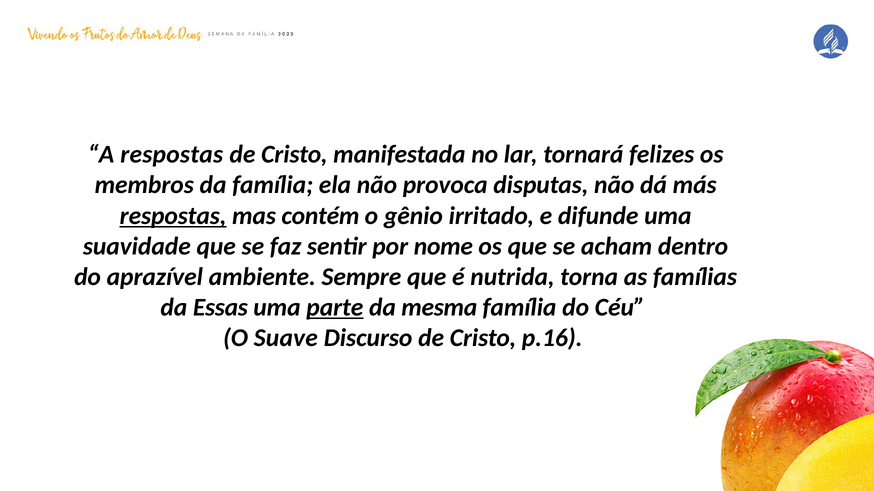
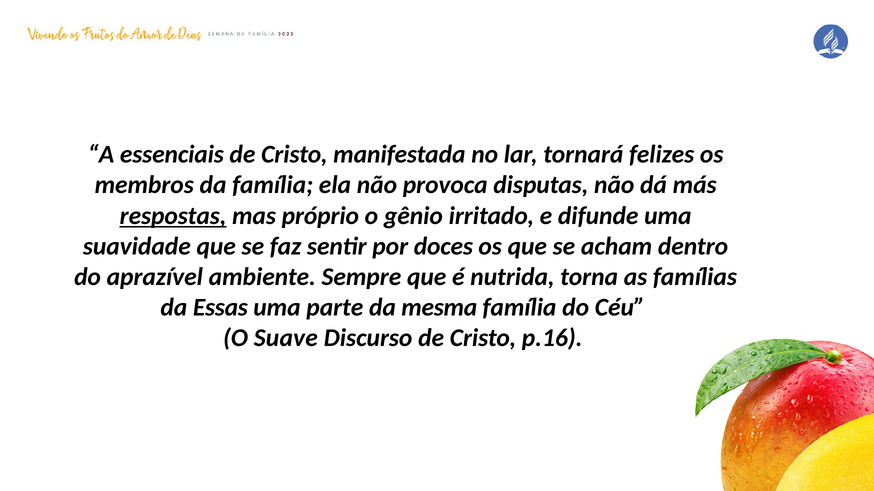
A respostas: respostas -> essenciais (172, 155)
contém: contém -> próprio (320, 216)
nome: nome -> doces (443, 247)
parte underline: present -> none (335, 308)
